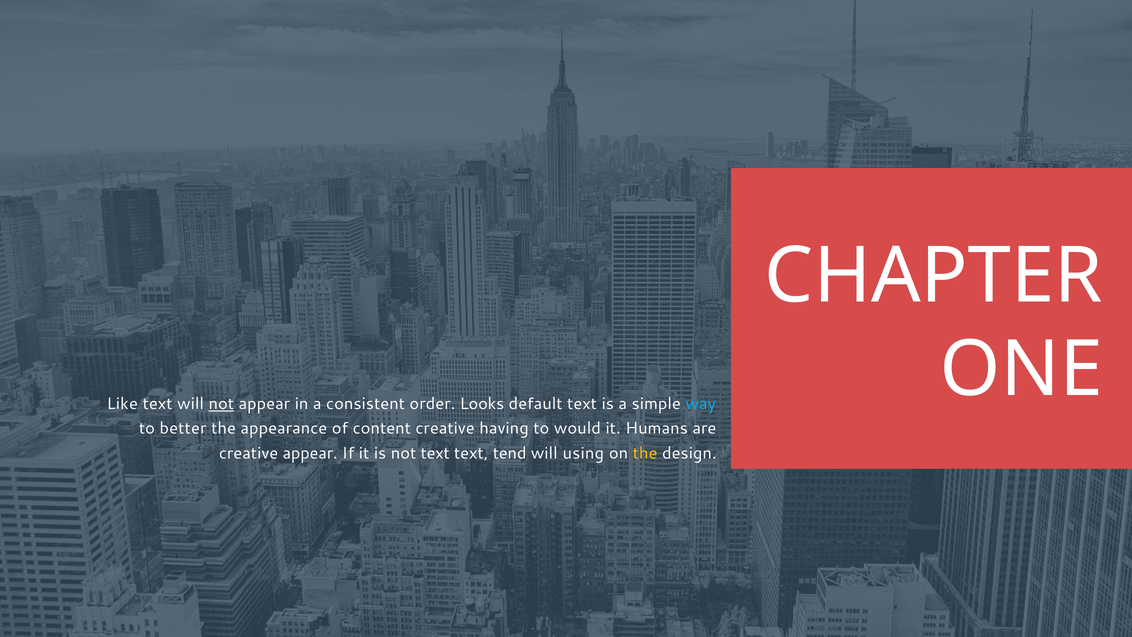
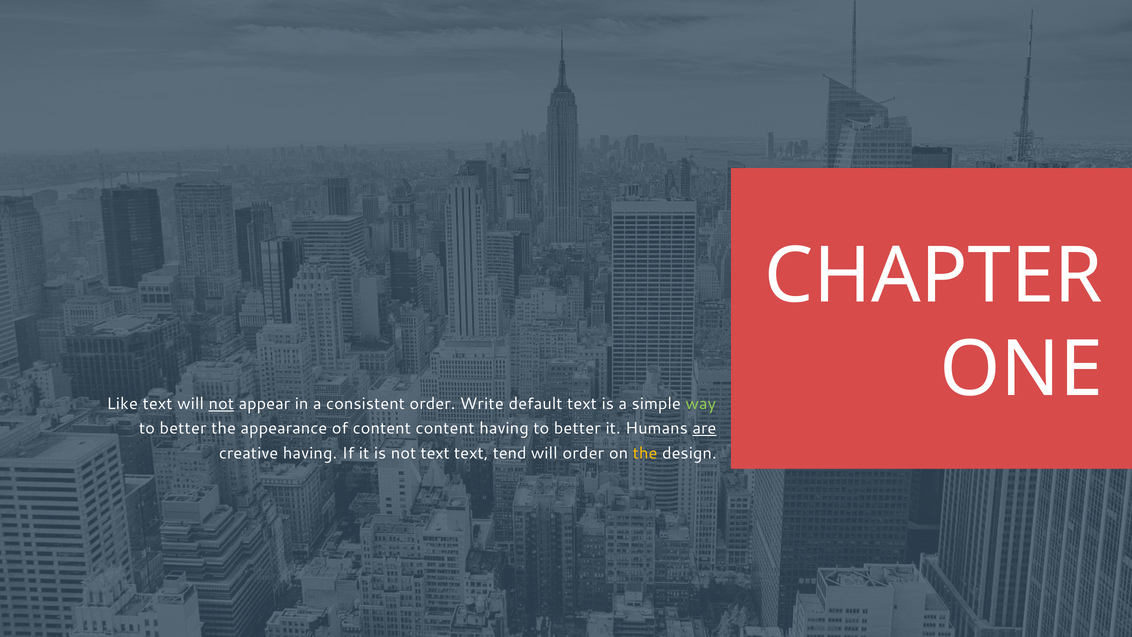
Looks: Looks -> Write (482, 404)
way colour: light blue -> light green (701, 404)
content creative: creative -> content (445, 428)
having to would: would -> better (577, 428)
are underline: none -> present (704, 428)
creative appear: appear -> having (310, 453)
will using: using -> order (583, 453)
